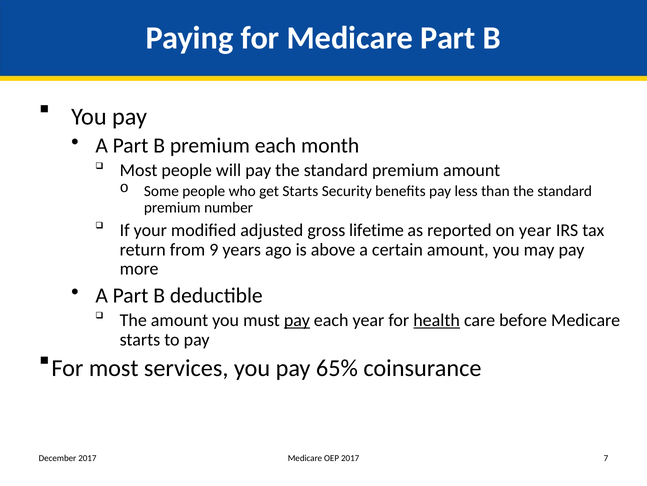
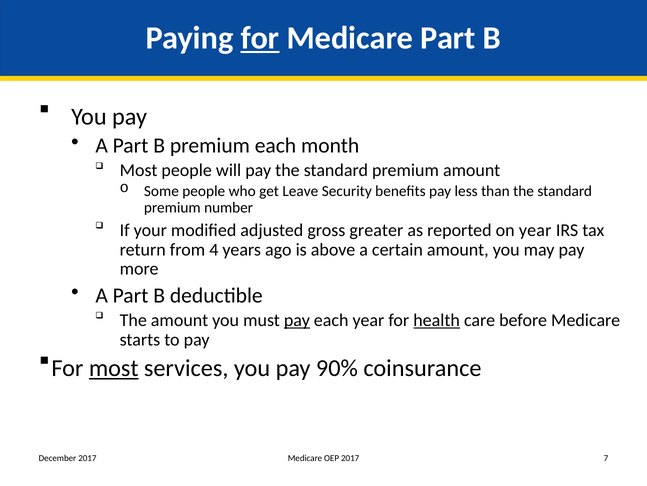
for underline: none -> present (260, 38)
get Starts: Starts -> Leave (300, 191)
lifetime: lifetime -> greater (376, 230)
9: 9 -> 4 (214, 249)
most underline: none -> present (114, 368)
65%: 65% -> 90% (337, 368)
